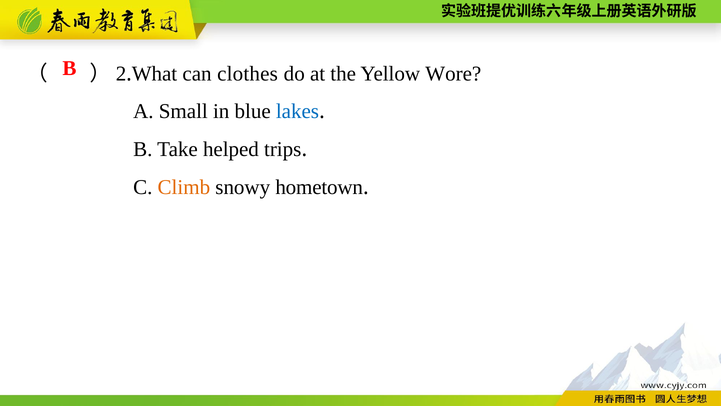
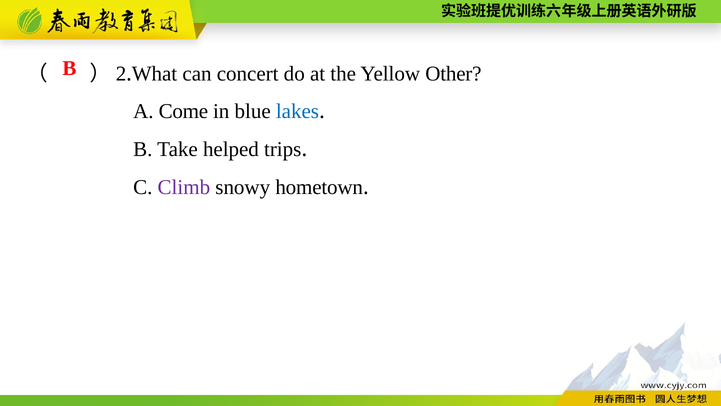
clothes: clothes -> concert (248, 74)
Wore: Wore -> Other (453, 74)
Small: Small -> Come (183, 111)
Climb colour: orange -> purple (184, 187)
